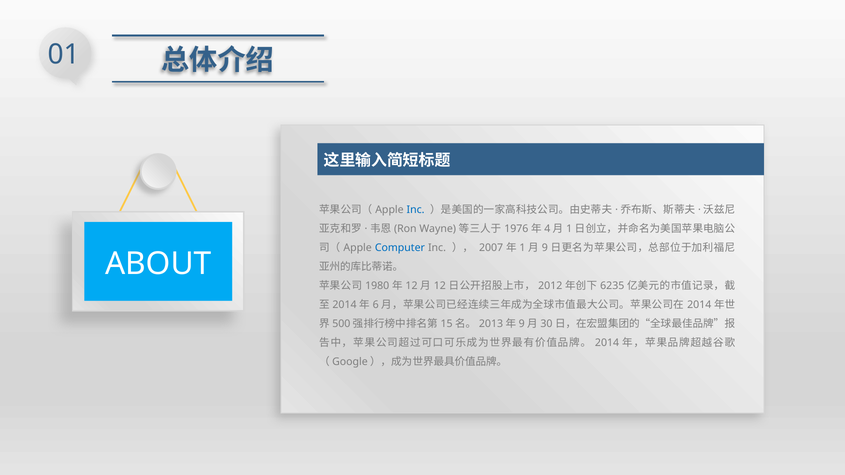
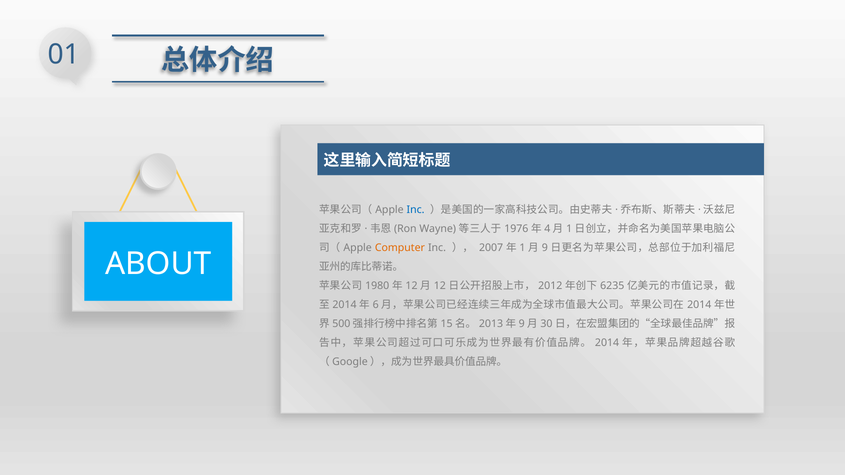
Computer colour: blue -> orange (400, 248)
